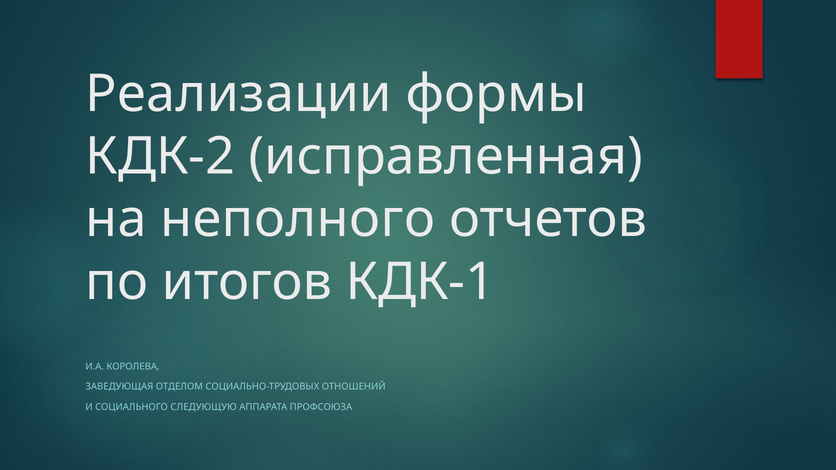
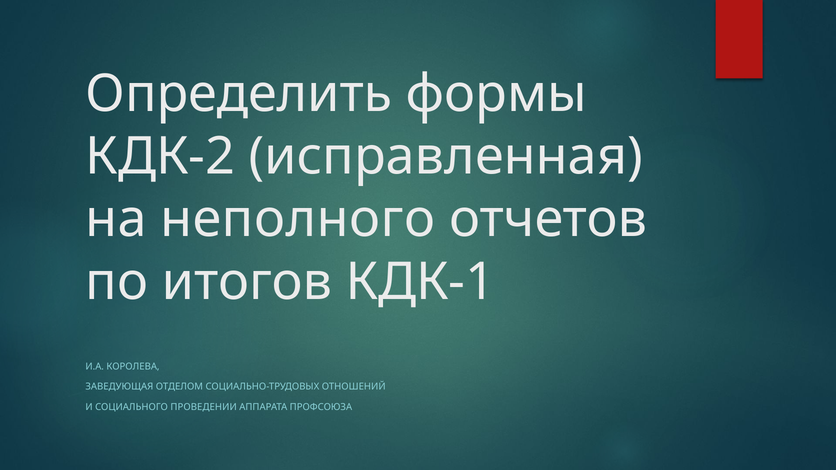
Реализации: Реализации -> Определить (239, 94)
СЛЕДУЮЩУЮ: СЛЕДУЮЩУЮ -> ПРОВЕДЕНИИ (204, 407)
